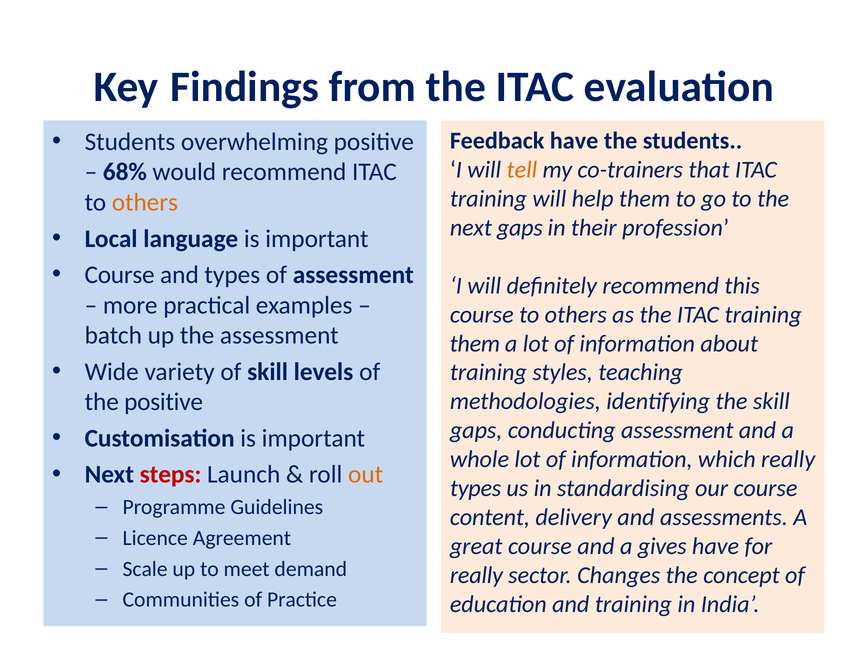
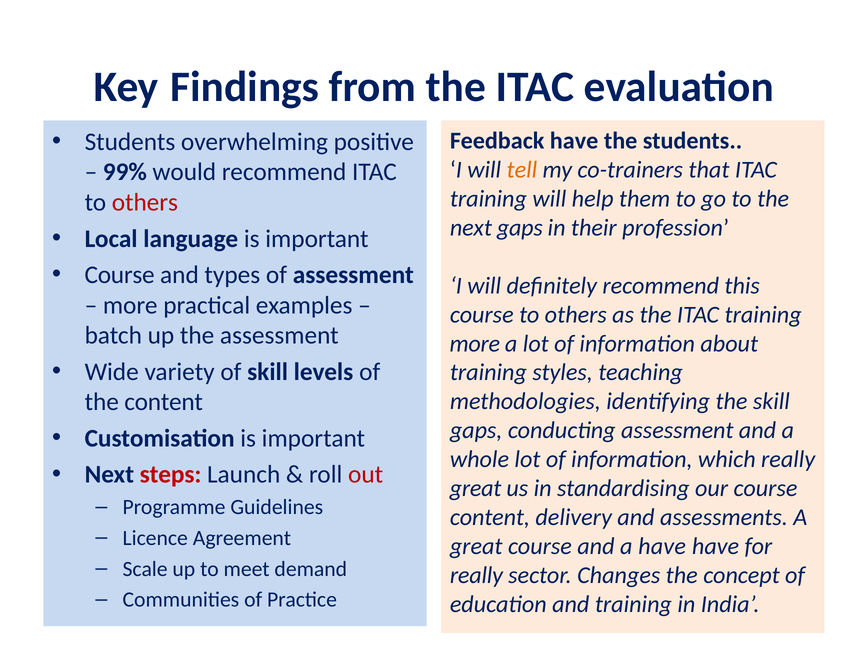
68%: 68% -> 99% (125, 172)
others colour: orange -> red (145, 202)
them: them -> more (475, 344)
the positive: positive -> content (164, 402)
out colour: orange -> red (366, 474)
types: types -> great (476, 488)
a gives: gives -> have (662, 546)
